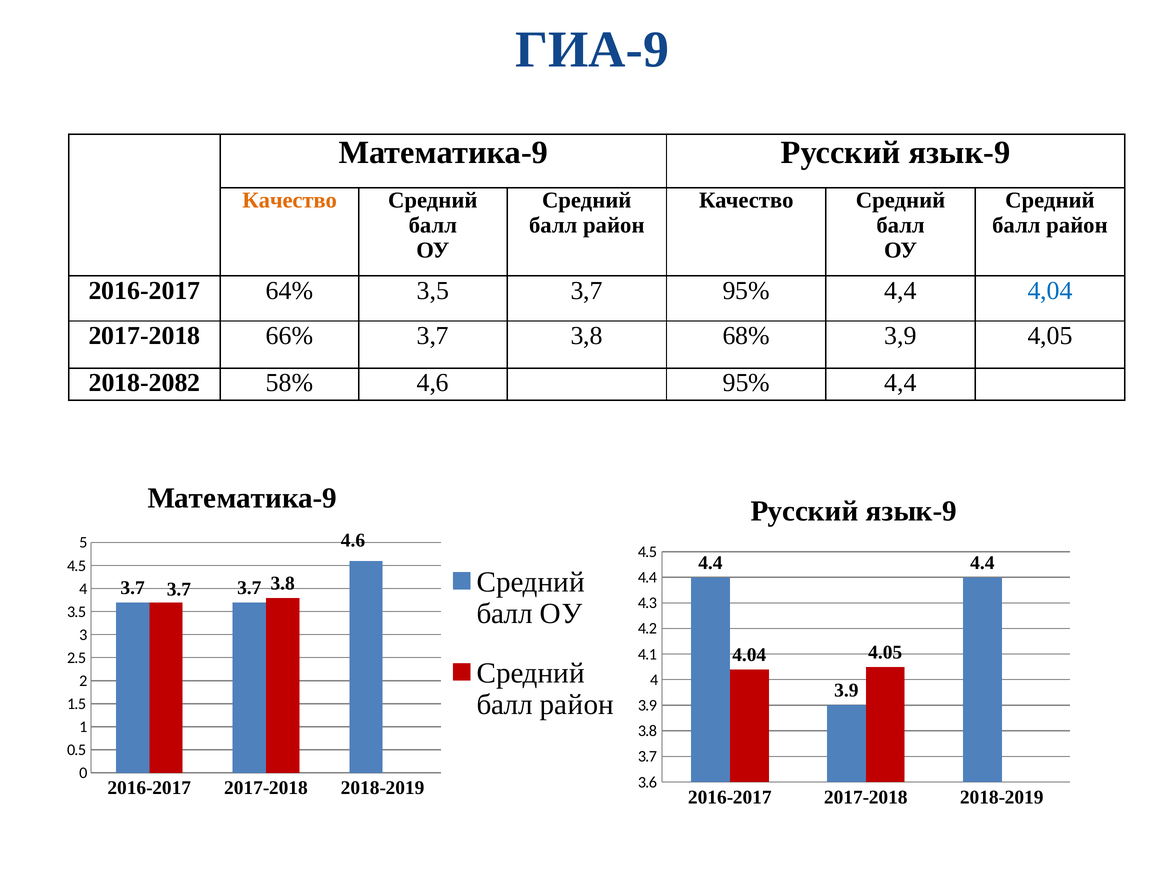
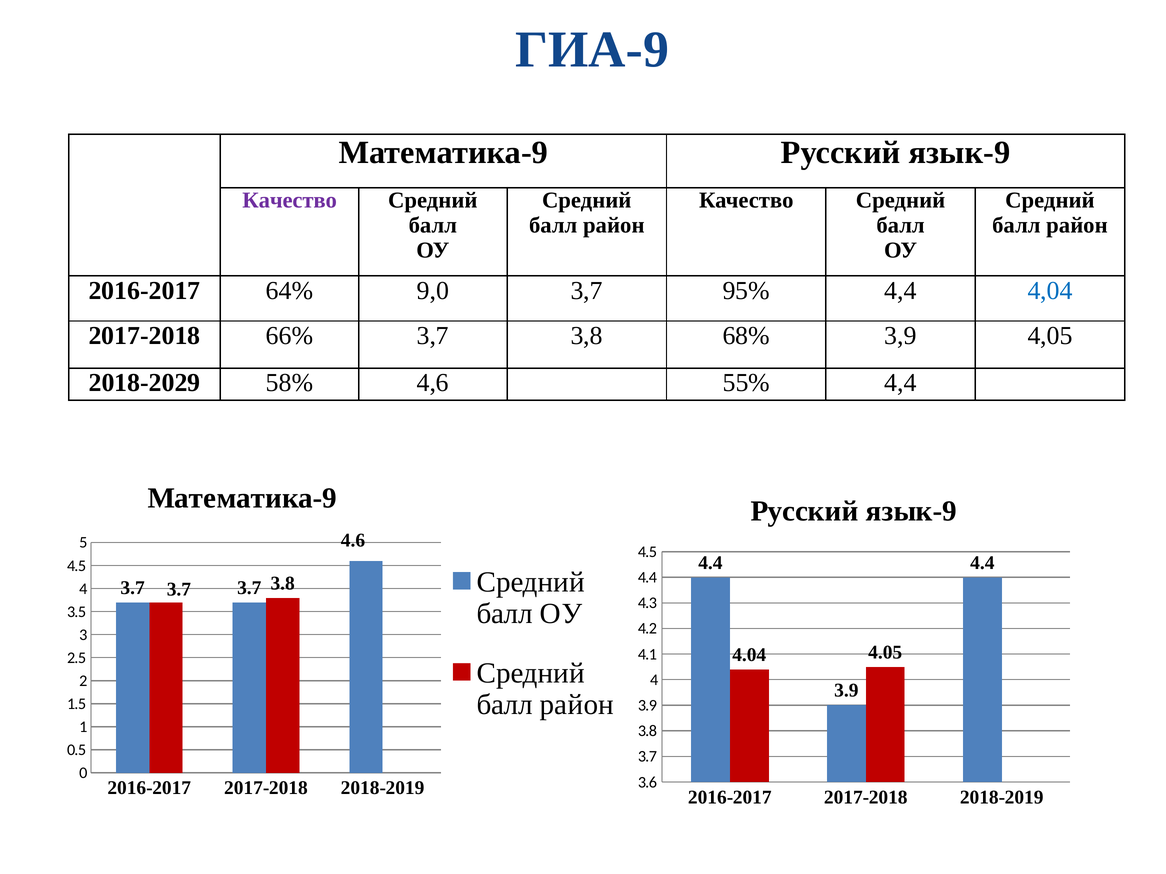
Качество colour: orange -> purple (290, 200)
3,5: 3,5 -> 9,0 (433, 291)
2018-2082: 2018-2082 -> 2018-2029 (145, 383)
4,6 95%: 95% -> 55% (746, 383)
